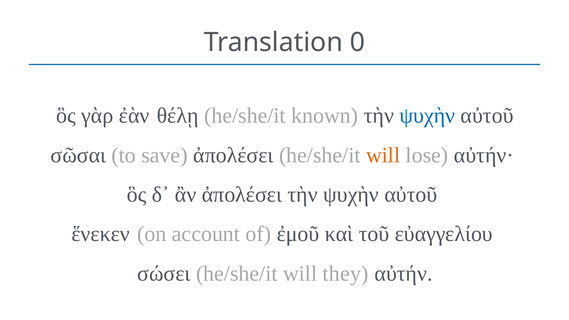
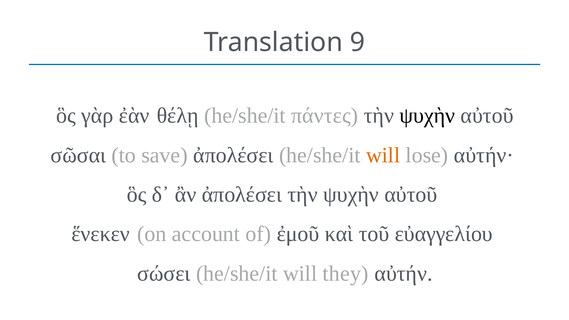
0: 0 -> 9 (357, 42)
known: known -> πάντες (325, 116)
ψυχὴν colour: blue -> black (427, 116)
